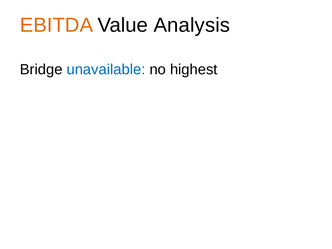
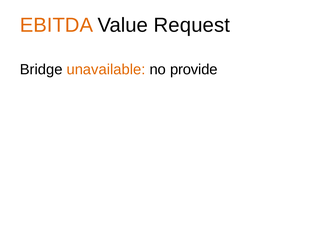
Analysis: Analysis -> Request (192, 25)
unavailable colour: blue -> orange (106, 70)
highest: highest -> provide (194, 70)
